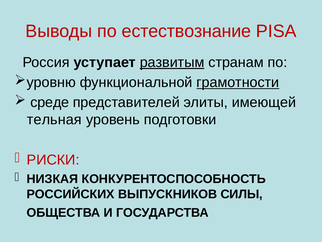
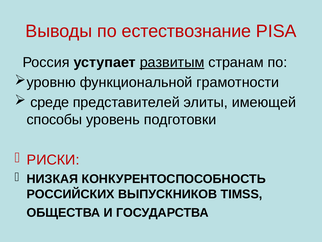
грамотности underline: present -> none (238, 82)
тельная: тельная -> способы (54, 119)
СИЛЫ: СИЛЫ -> TIMSS (242, 194)
